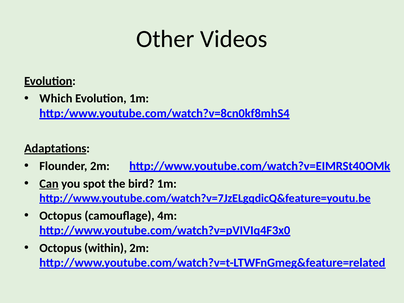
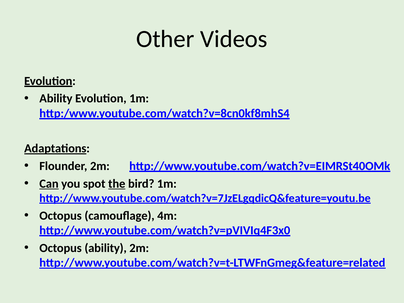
Which: Which -> Ability (56, 98)
the underline: none -> present (117, 184)
Octopus within: within -> ability (106, 248)
